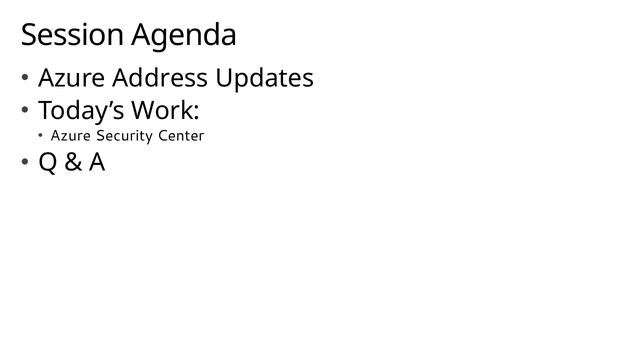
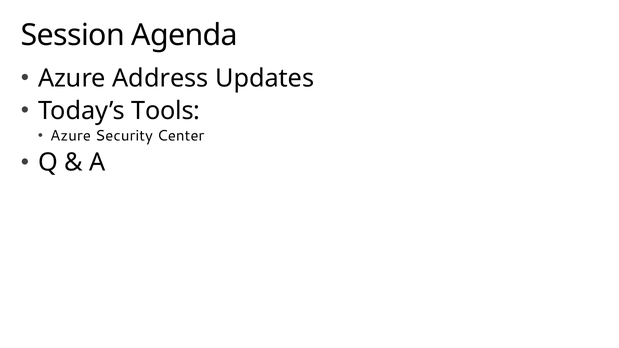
Work: Work -> Tools (166, 111)
